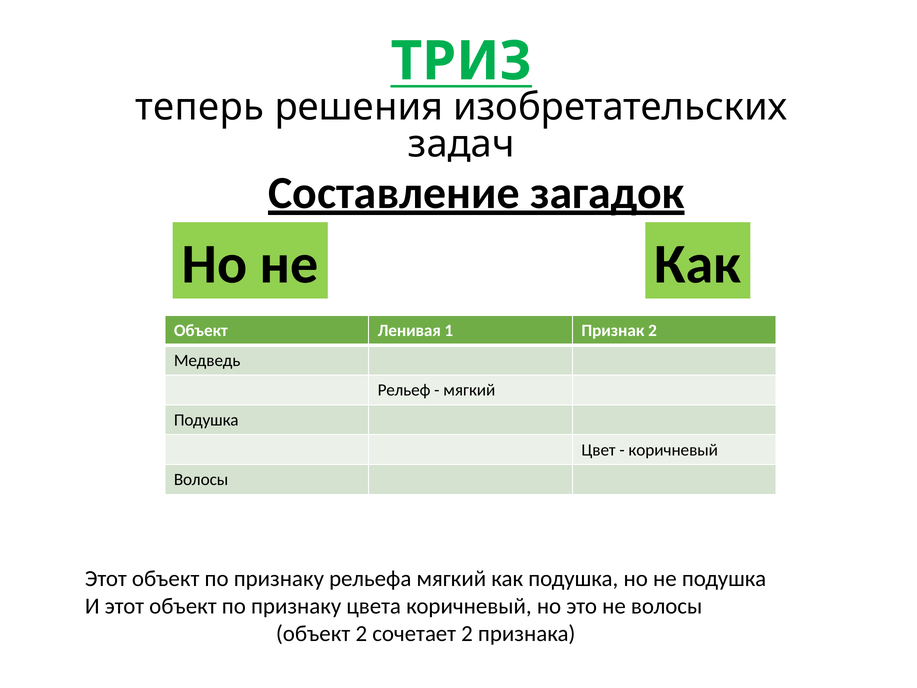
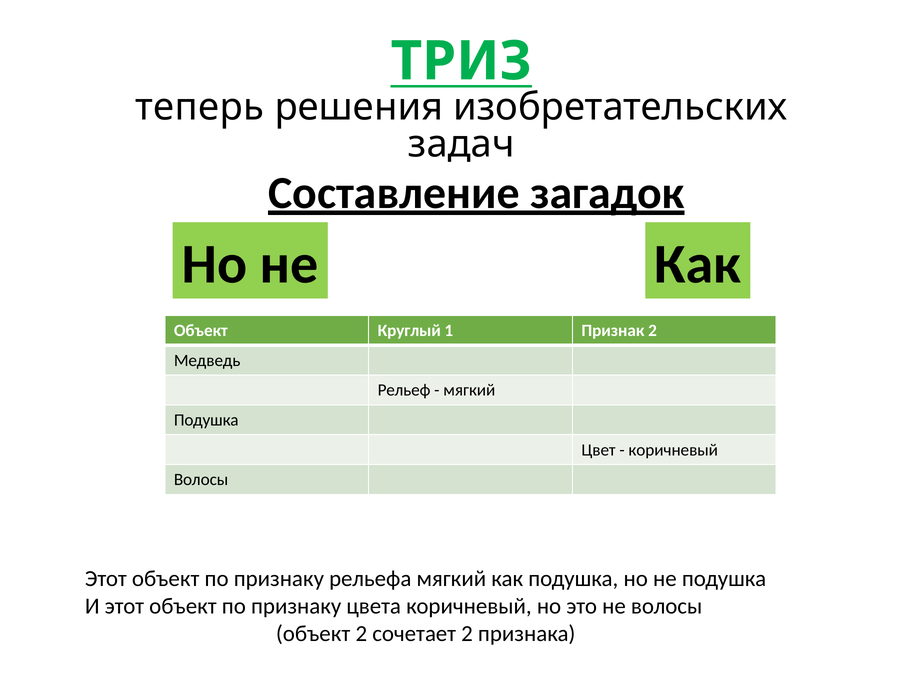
Ленивая: Ленивая -> Круглый (409, 330)
